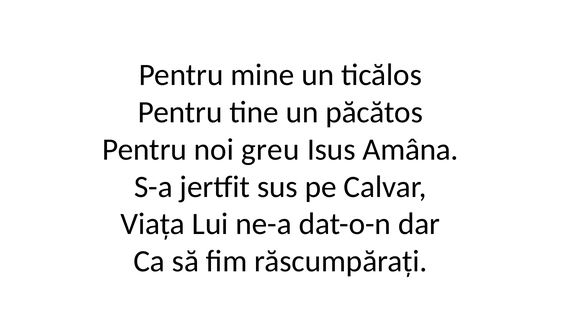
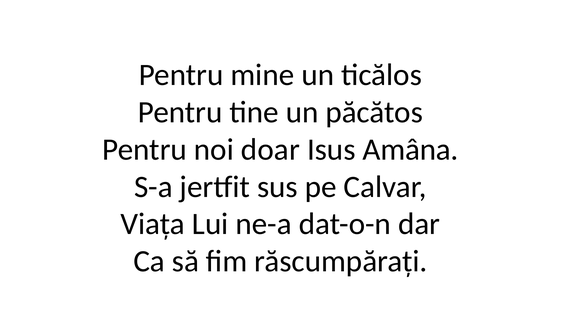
greu: greu -> doar (270, 150)
